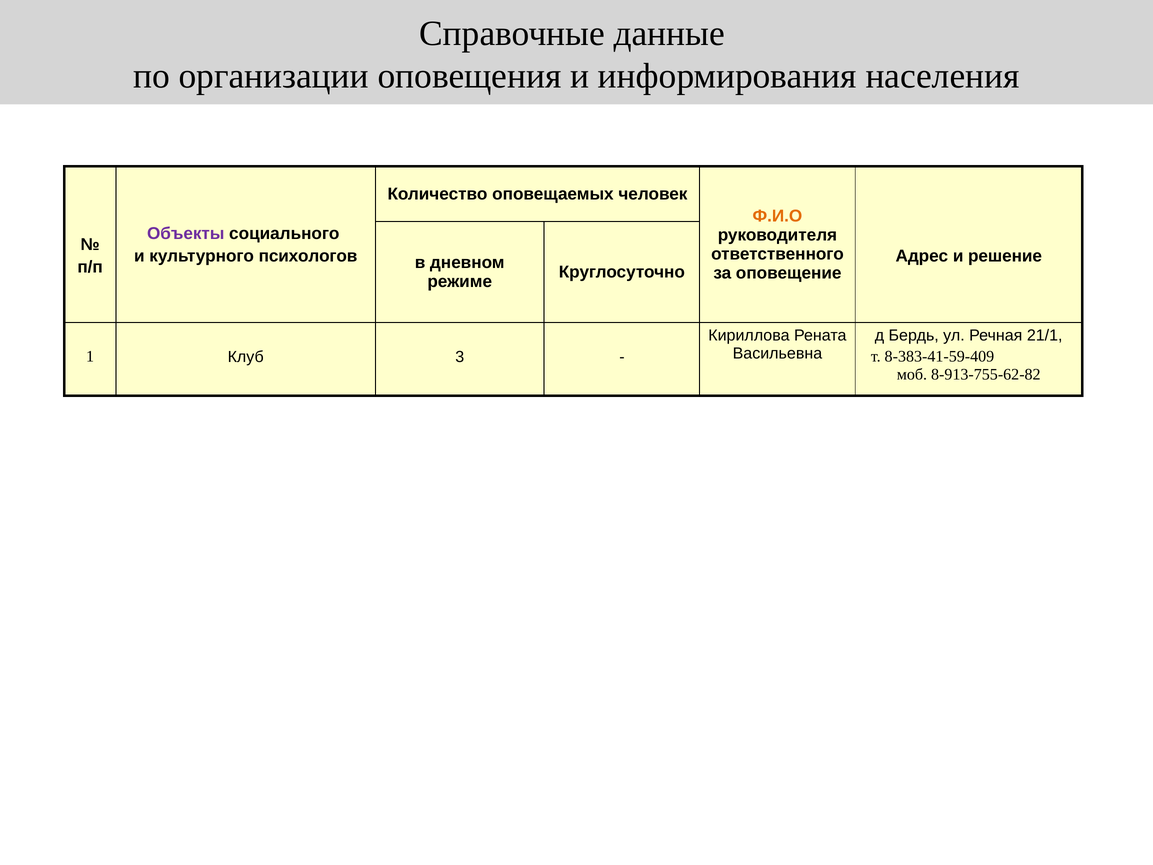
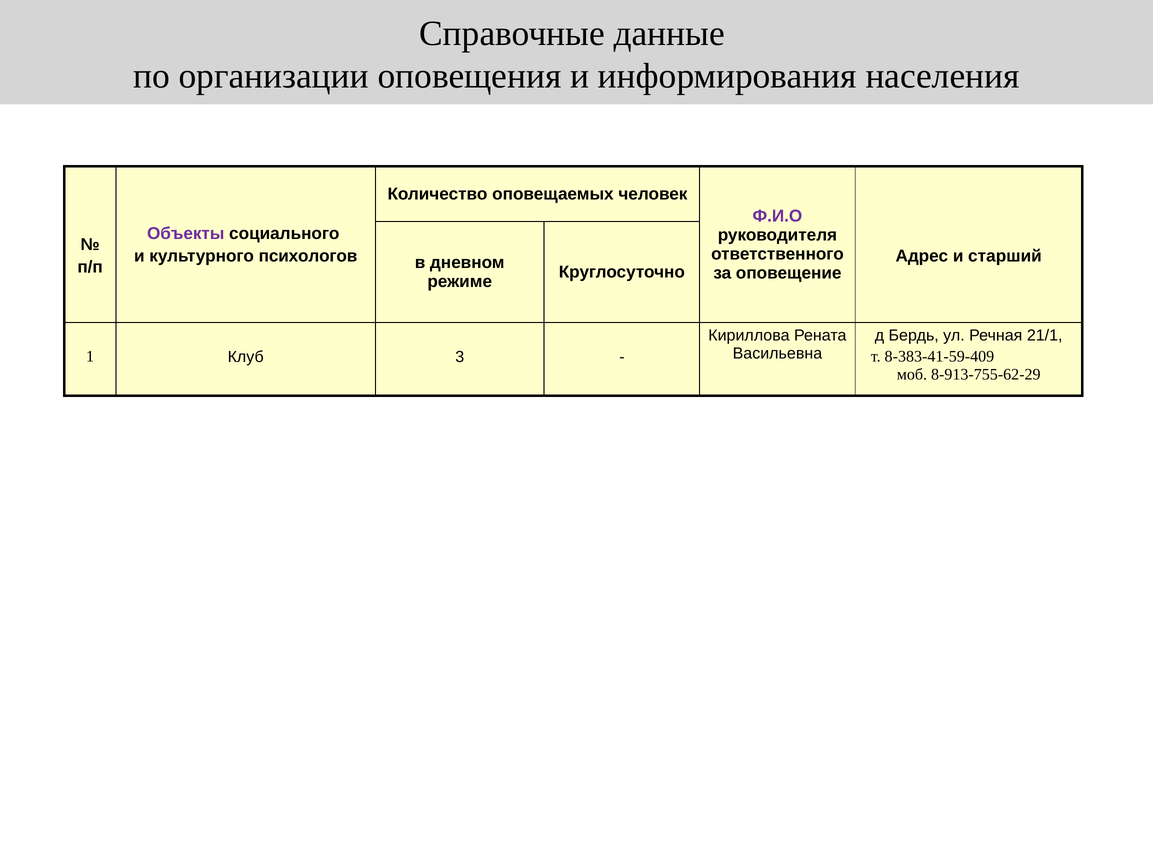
Ф.И.О colour: orange -> purple (777, 216)
решение: решение -> старший (1005, 256)
8-913-755-62-82: 8-913-755-62-82 -> 8-913-755-62-29 (986, 374)
